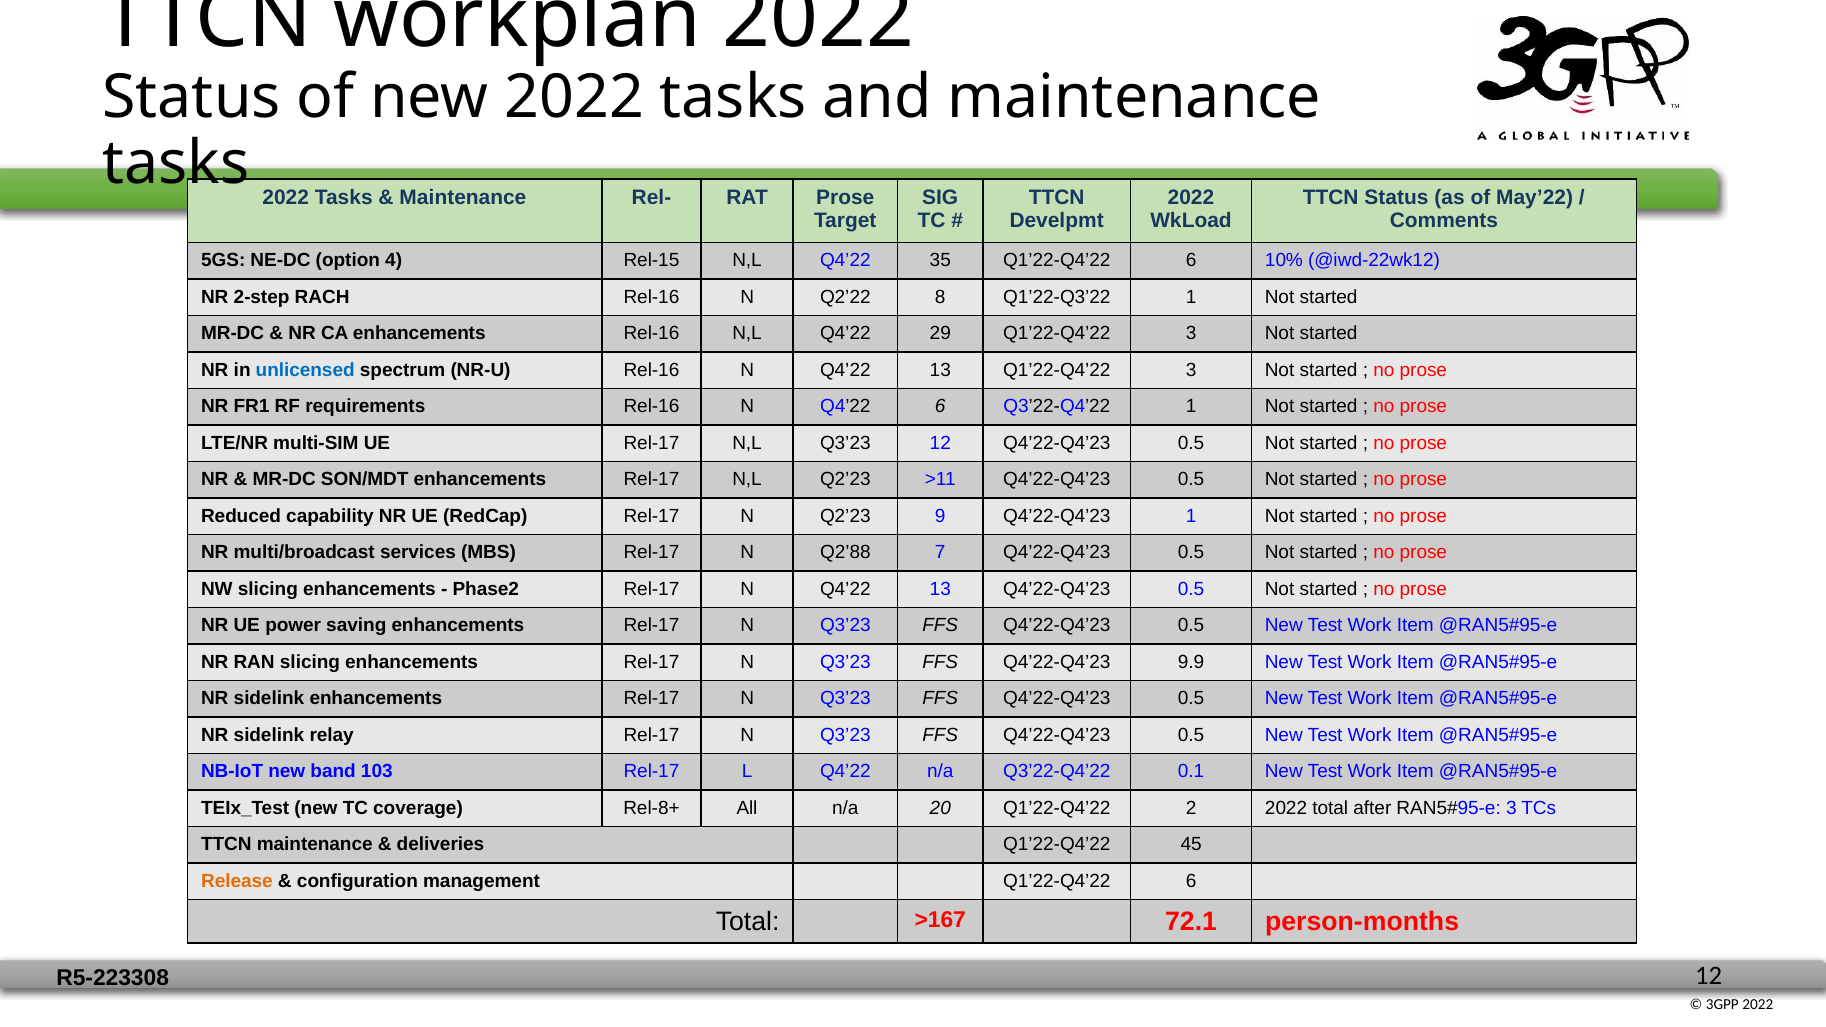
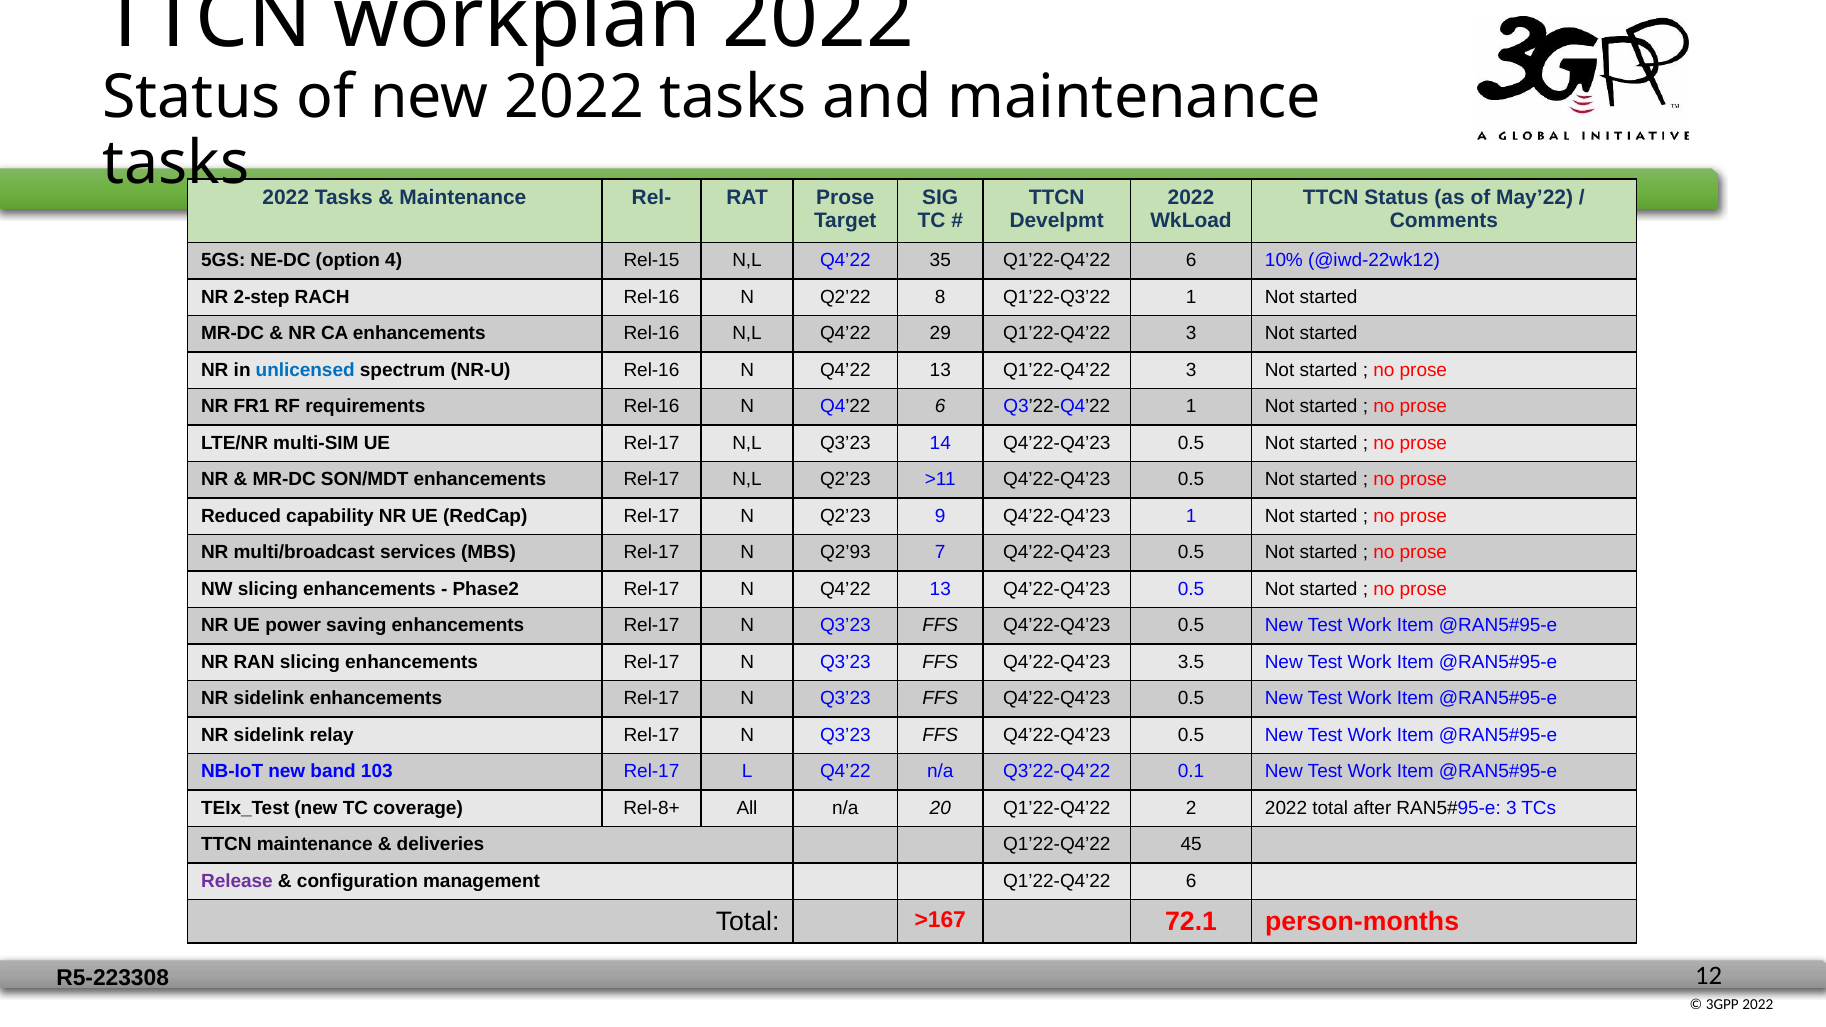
Q3’23 12: 12 -> 14 (940, 443)
Q2’88: Q2’88 -> Q2’93 (845, 552)
9.9: 9.9 -> 3.5 (1191, 662)
Release colour: orange -> purple (237, 881)
